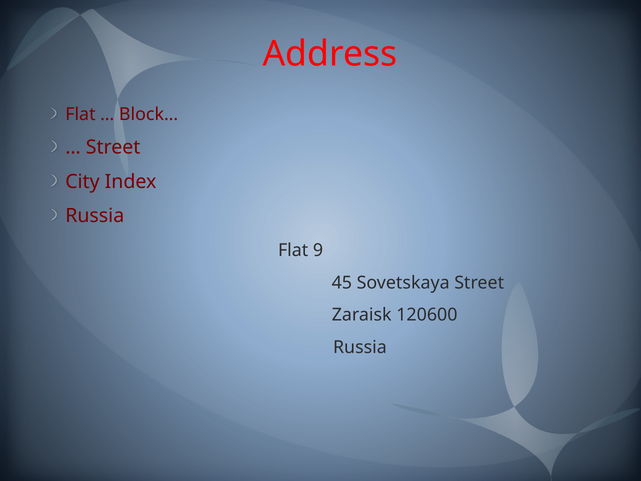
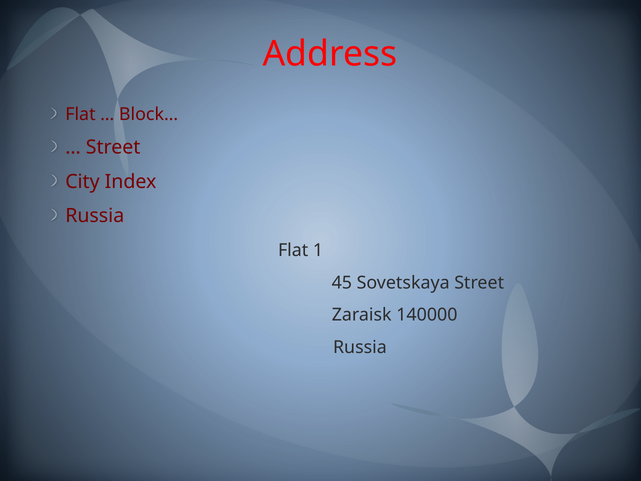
9: 9 -> 1 (318, 250)
120600: 120600 -> 140000 (427, 315)
